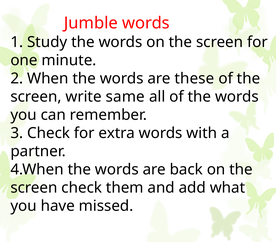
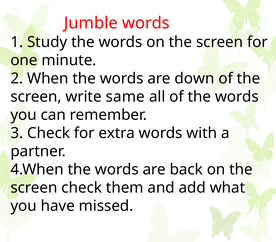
these: these -> down (194, 78)
